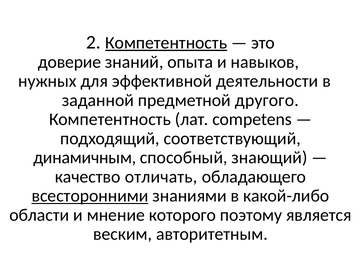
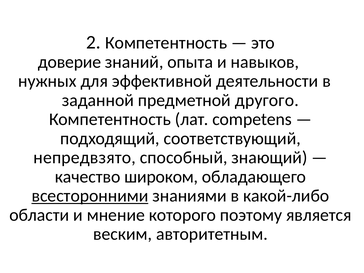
Компетентность underline: present -> none (166, 43)
динамичным: динамичным -> непредвзято (85, 158)
отличать: отличать -> широком (161, 177)
